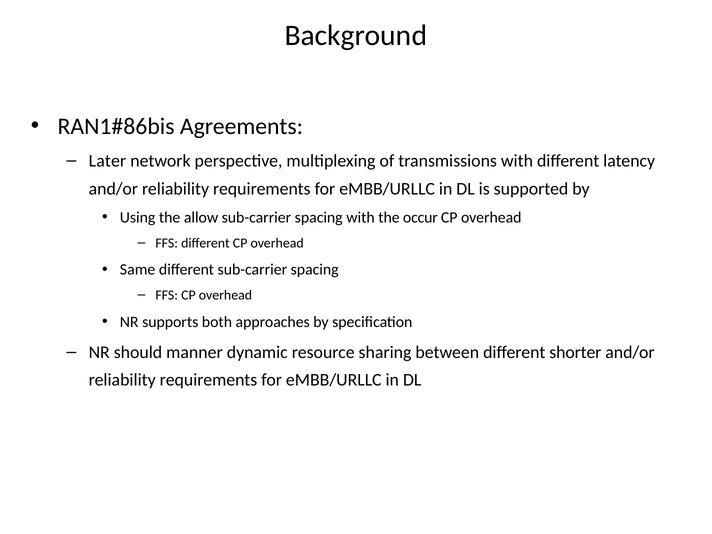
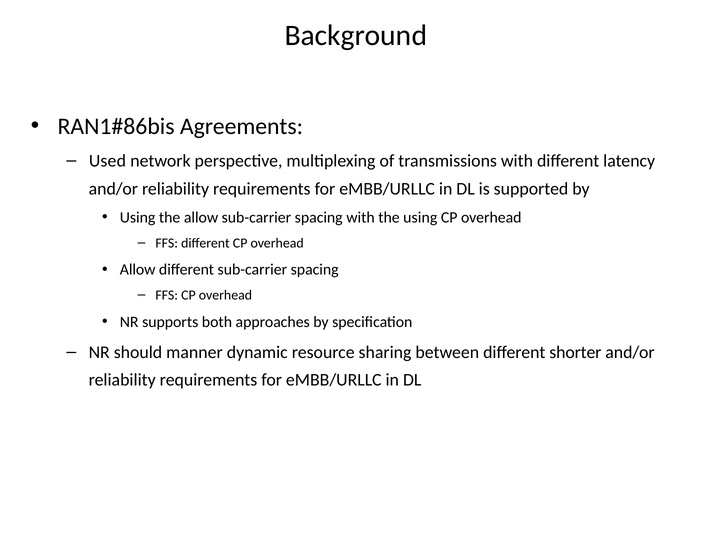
Later: Later -> Used (107, 161)
the occur: occur -> using (420, 218)
Same: Same -> Allow (138, 270)
